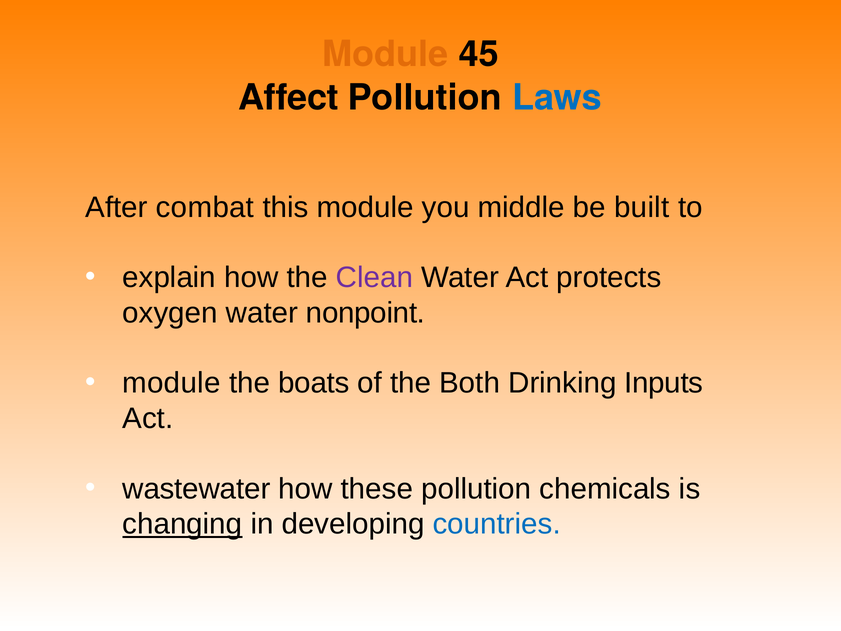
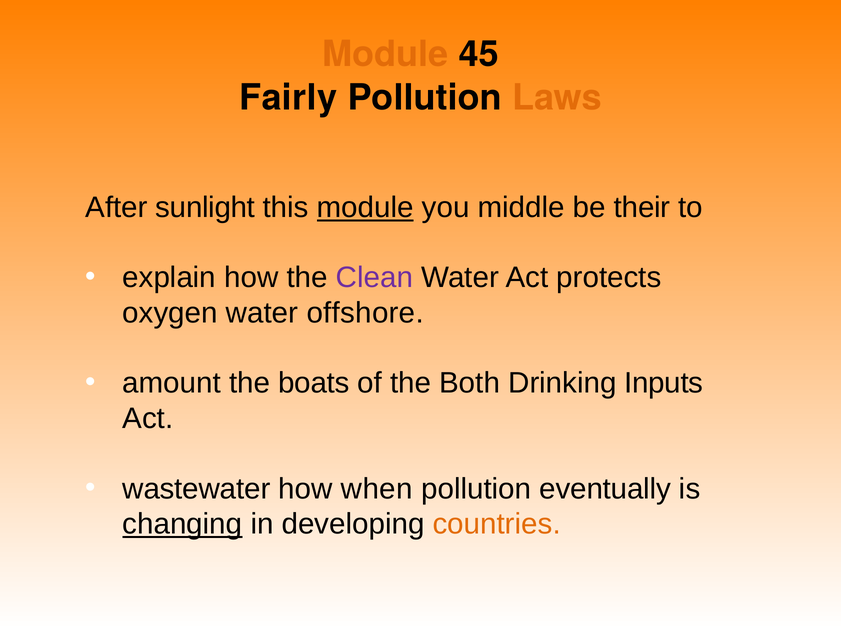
Affect: Affect -> Fairly (288, 98)
Laws colour: blue -> orange (557, 98)
combat: combat -> sunlight (205, 208)
module underline: none -> present (365, 208)
built: built -> their (642, 208)
nonpoint: nonpoint -> offshore (365, 313)
module: module -> amount (172, 383)
these: these -> when (377, 489)
chemicals: chemicals -> eventually (605, 489)
countries colour: blue -> orange (497, 524)
